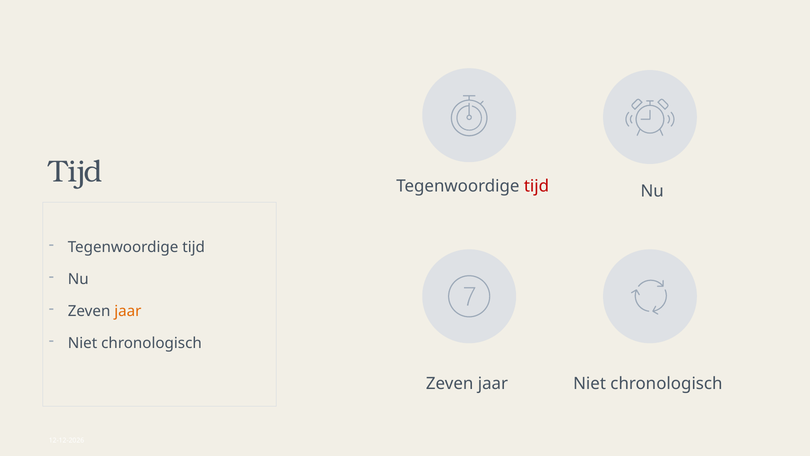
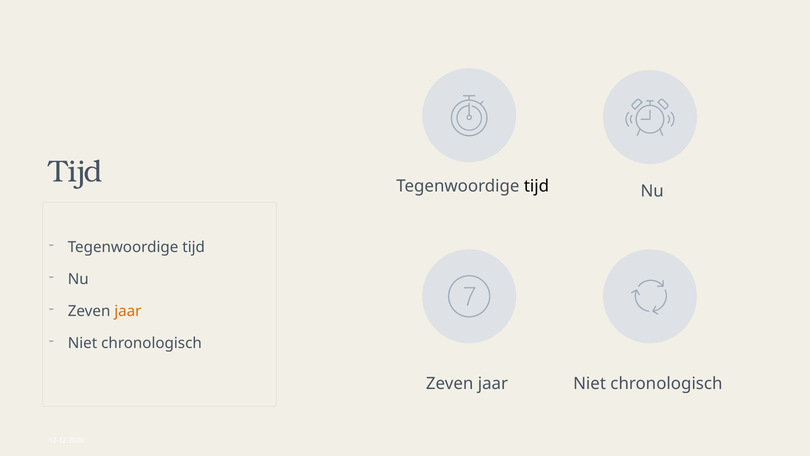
tijd colour: red -> black (536, 186)
